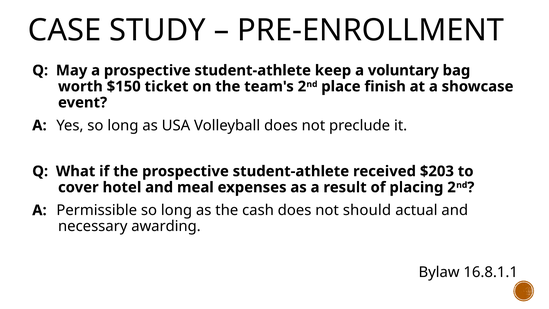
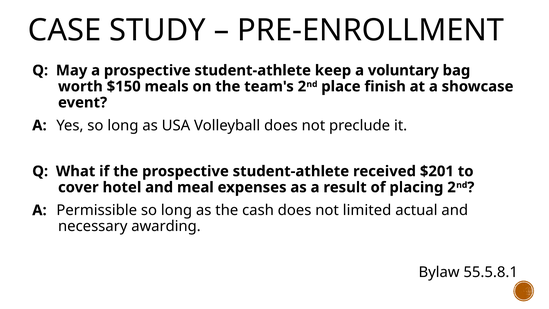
ticket: ticket -> meals (167, 86)
$203: $203 -> $201 (437, 171)
should: should -> limited (367, 210)
16.8.1.1: 16.8.1.1 -> 55.5.8.1 (491, 272)
